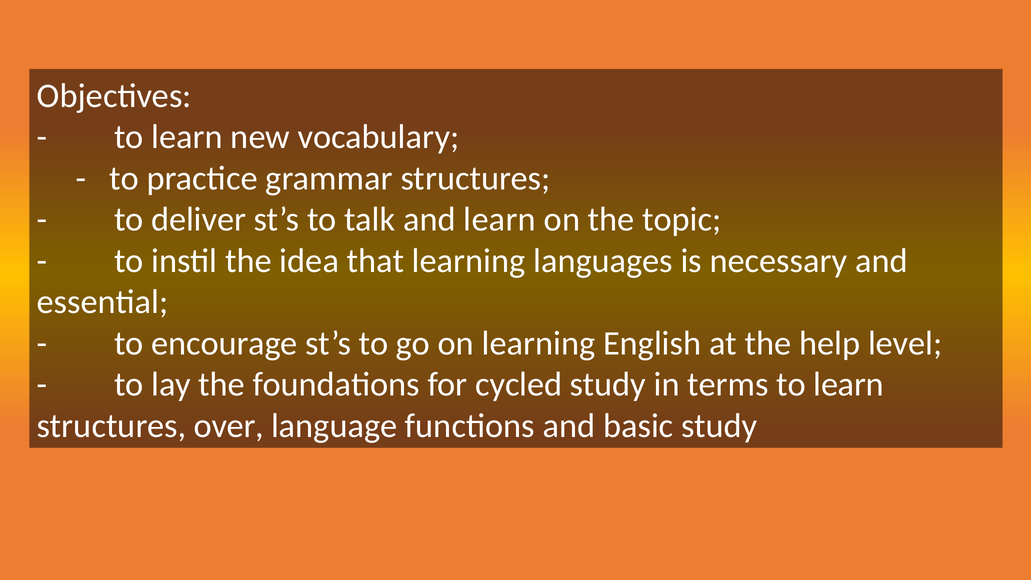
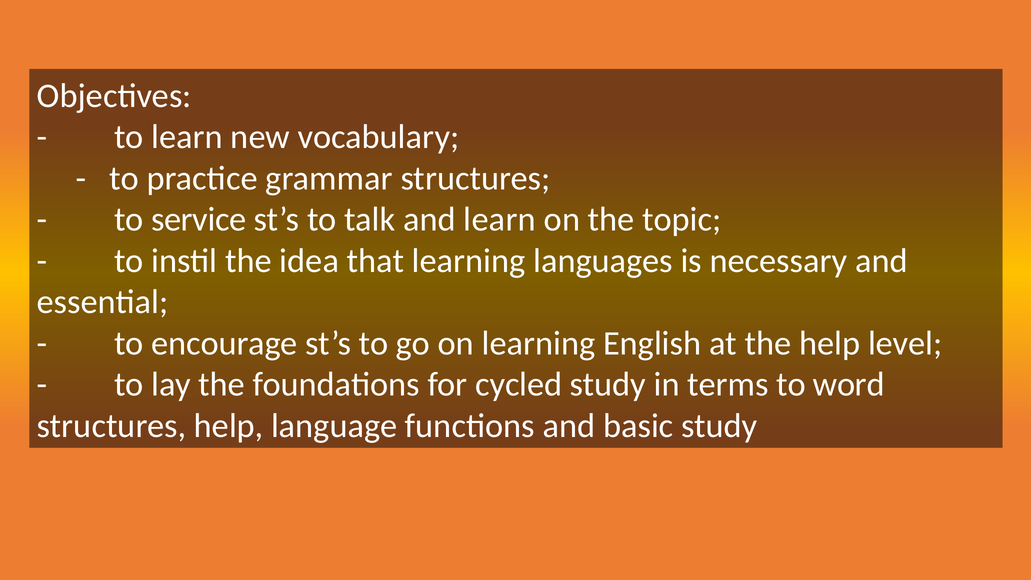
deliver: deliver -> service (199, 220)
terms to learn: learn -> word (849, 385)
structures over: over -> help (229, 426)
